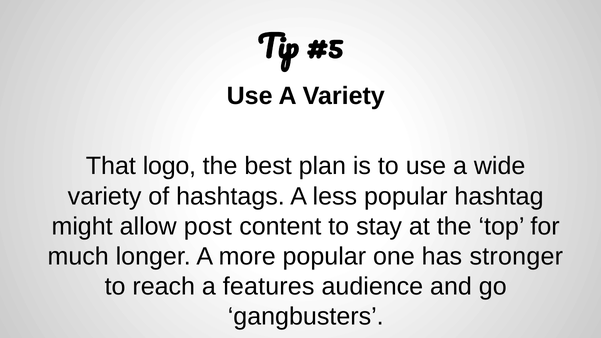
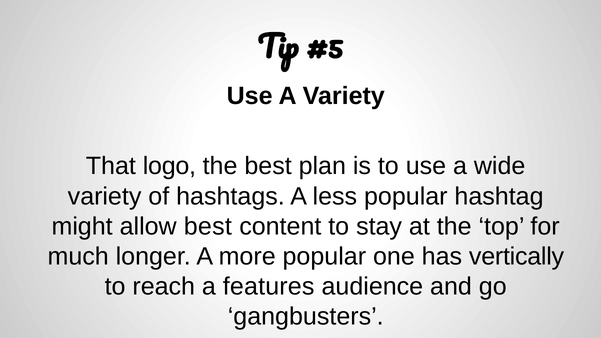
allow post: post -> best (208, 226)
stronger: stronger -> vertically (517, 256)
